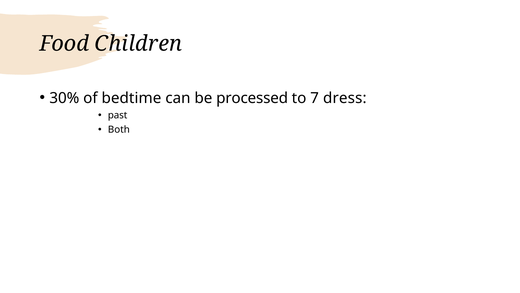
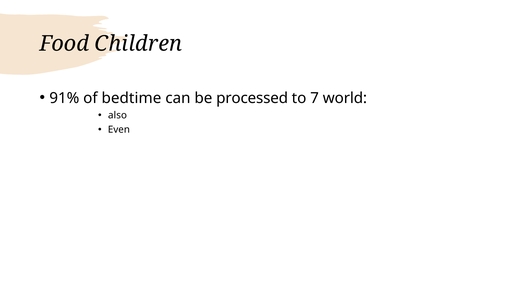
30%: 30% -> 91% (64, 98)
dress: dress -> world (345, 98)
past: past -> also (118, 115)
Both: Both -> Even (119, 130)
